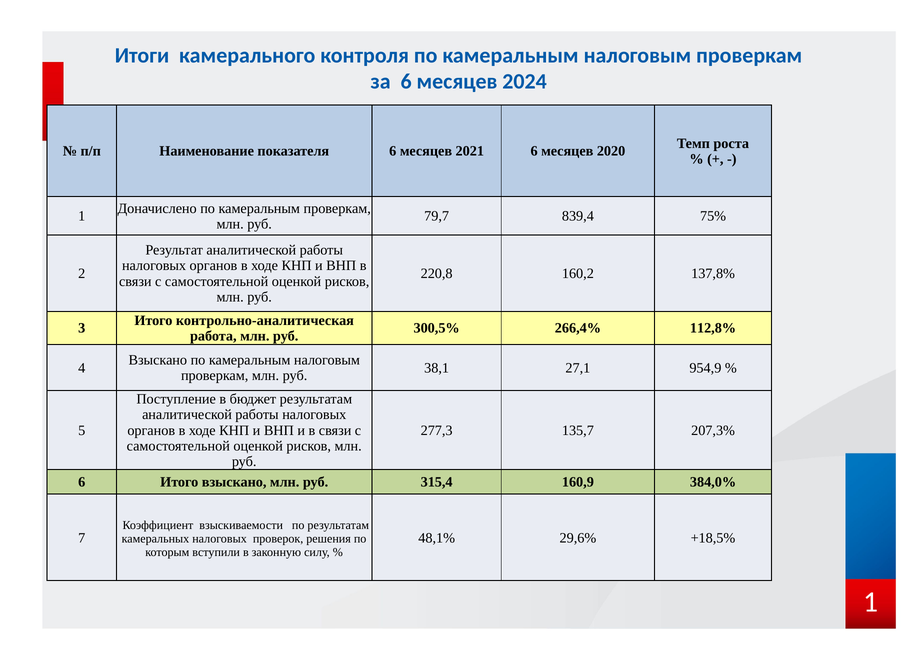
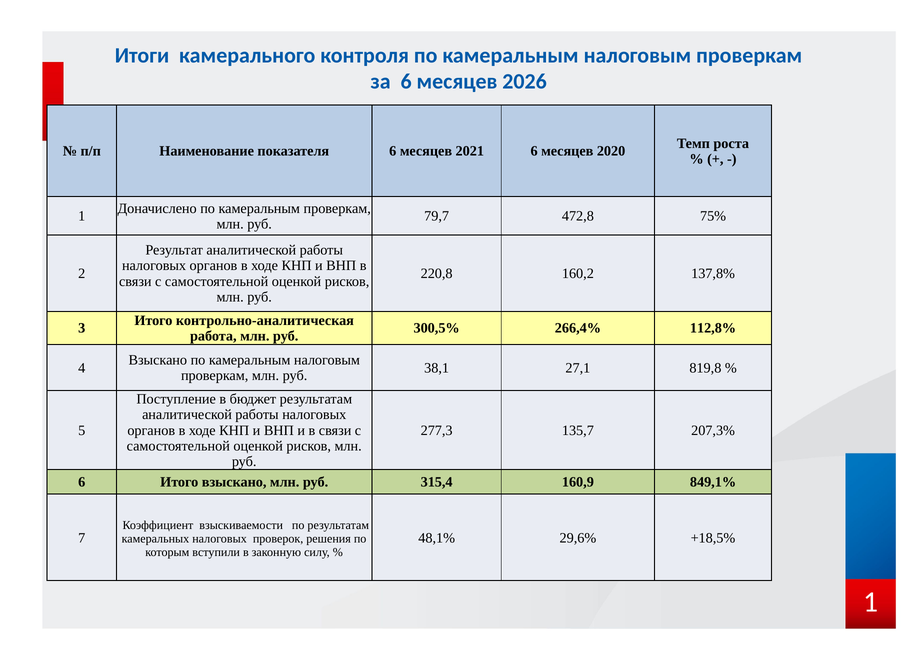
2024: 2024 -> 2026 (525, 82)
839,4: 839,4 -> 472,8 (578, 216)
954,9: 954,9 -> 819,8 (705, 368)
384,0%: 384,0% -> 849,1% (713, 482)
